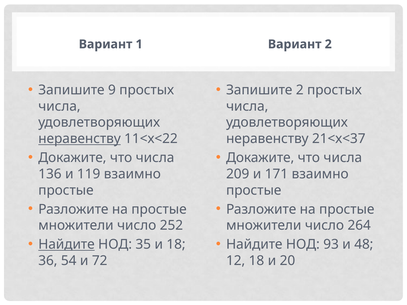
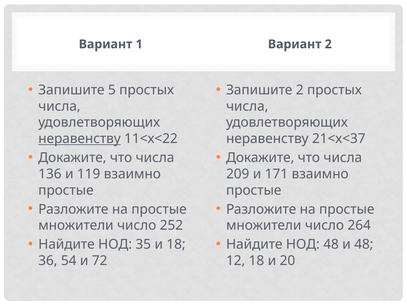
9: 9 -> 5 (112, 90)
Найдите underline: present -> none (66, 245)
НОД 93: 93 -> 48 (331, 245)
